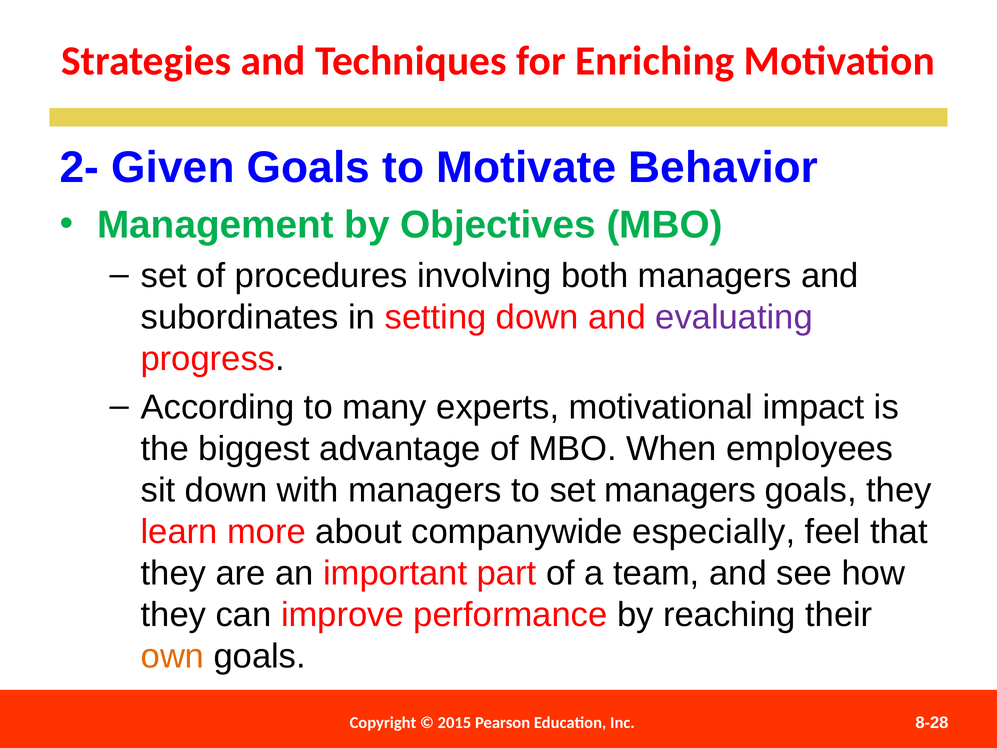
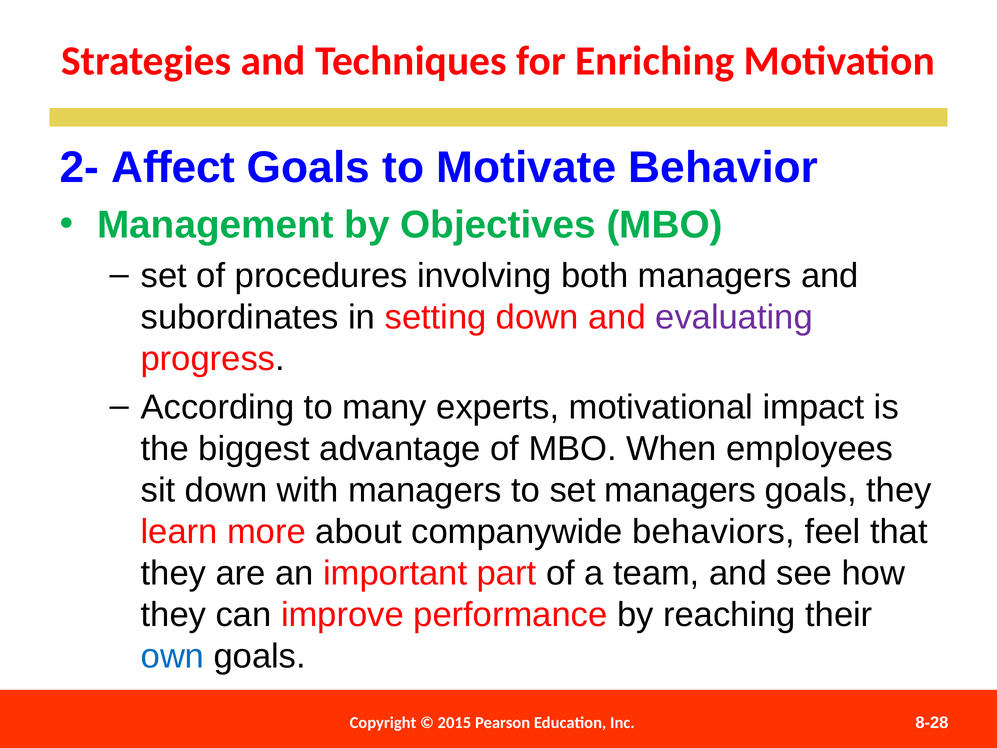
Given: Given -> Affect (173, 168)
especially: especially -> behaviors (714, 532)
own colour: orange -> blue (173, 656)
